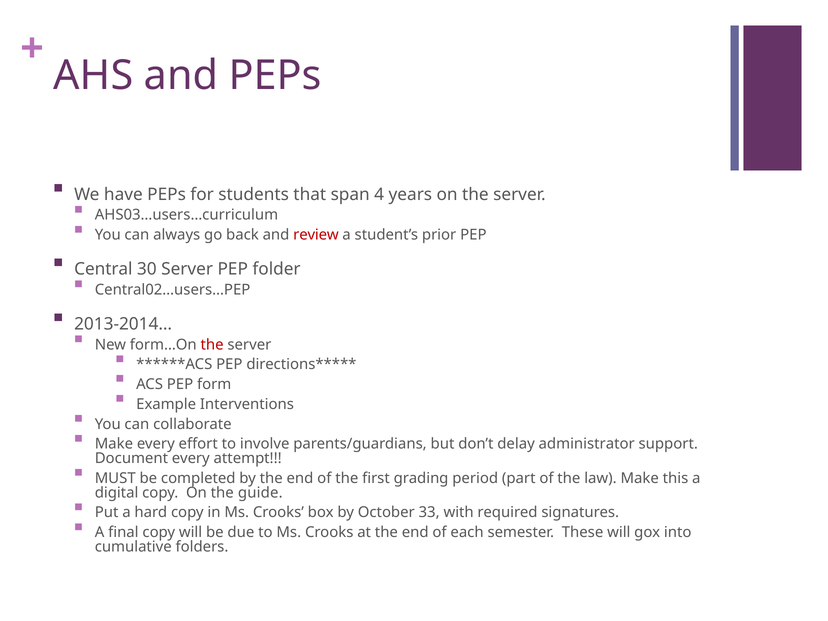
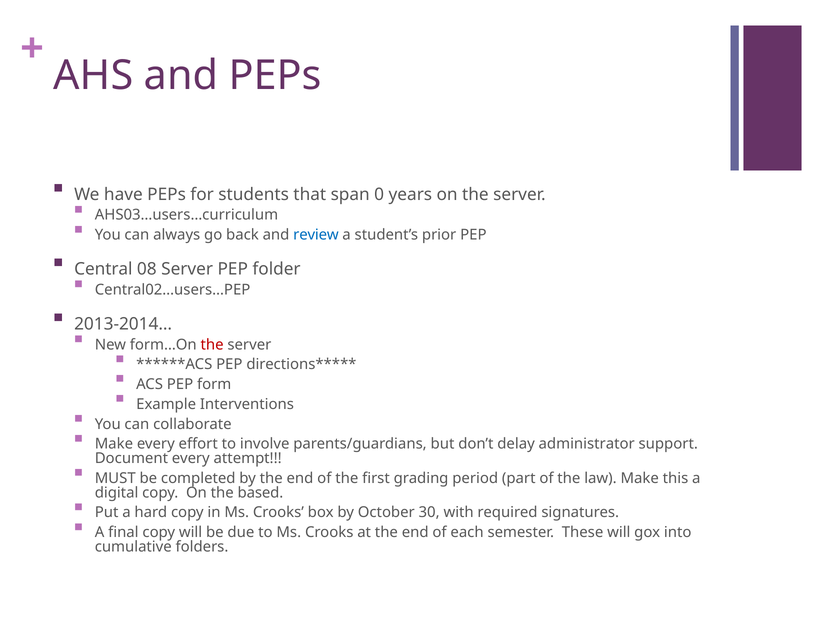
4: 4 -> 0 (379, 194)
review colour: red -> blue (316, 235)
30: 30 -> 08 (147, 269)
guide: guide -> based (260, 493)
33: 33 -> 30 (429, 513)
